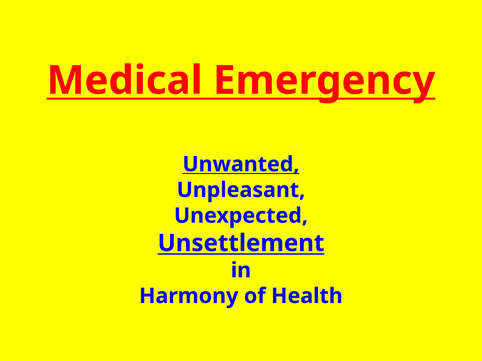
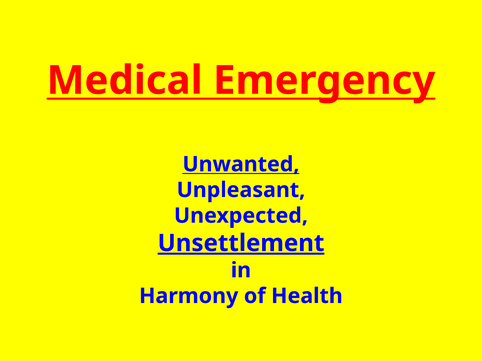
Unsettlement underline: none -> present (241, 243)
